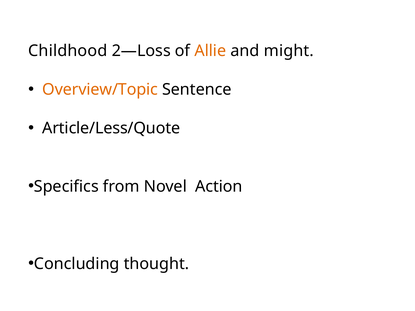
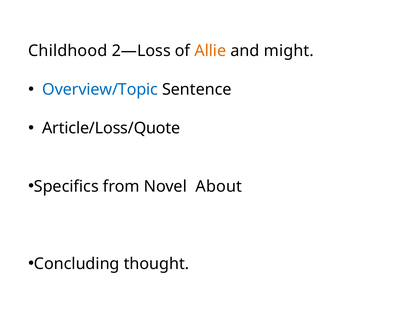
Overview/Topic colour: orange -> blue (100, 90)
Article/Less/Quote: Article/Less/Quote -> Article/Loss/Quote (111, 128)
Action: Action -> About (219, 187)
